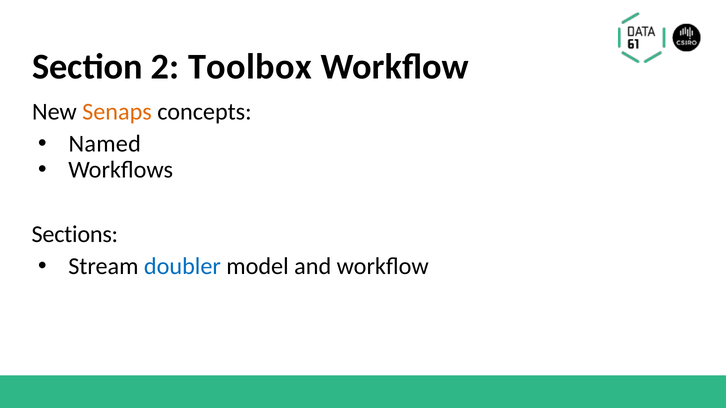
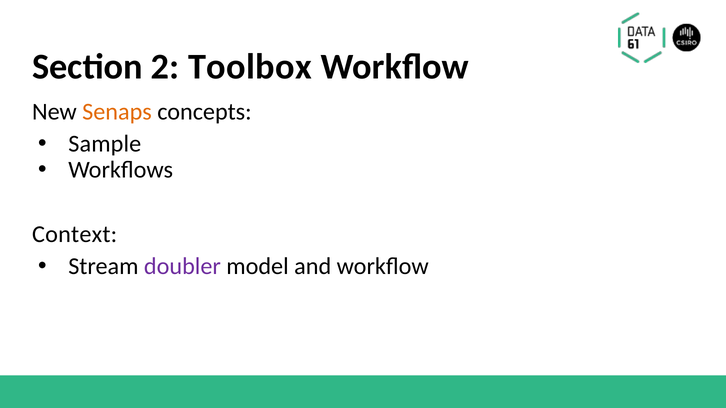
Named: Named -> Sample (105, 144)
Sections: Sections -> Context (75, 234)
doubler colour: blue -> purple (182, 267)
